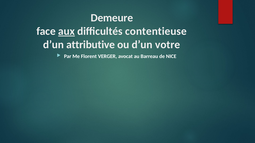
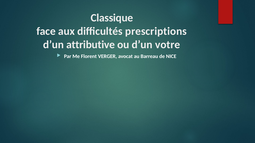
Demeure: Demeure -> Classique (112, 18)
aux underline: present -> none (66, 31)
contentieuse: contentieuse -> prescriptions (156, 31)
